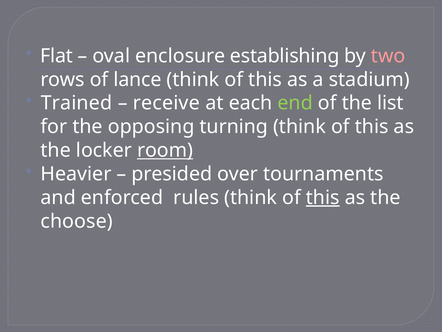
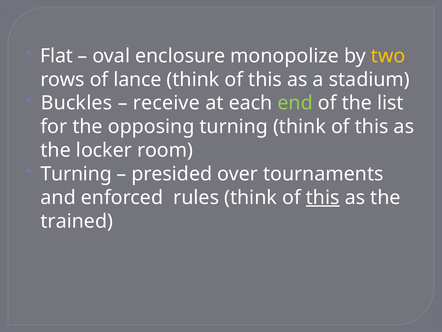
establishing: establishing -> monopolize (285, 56)
two colour: pink -> yellow (388, 56)
Trained: Trained -> Buckles (77, 103)
room underline: present -> none (165, 150)
Heavier: Heavier -> Turning (76, 174)
choose: choose -> trained (77, 221)
